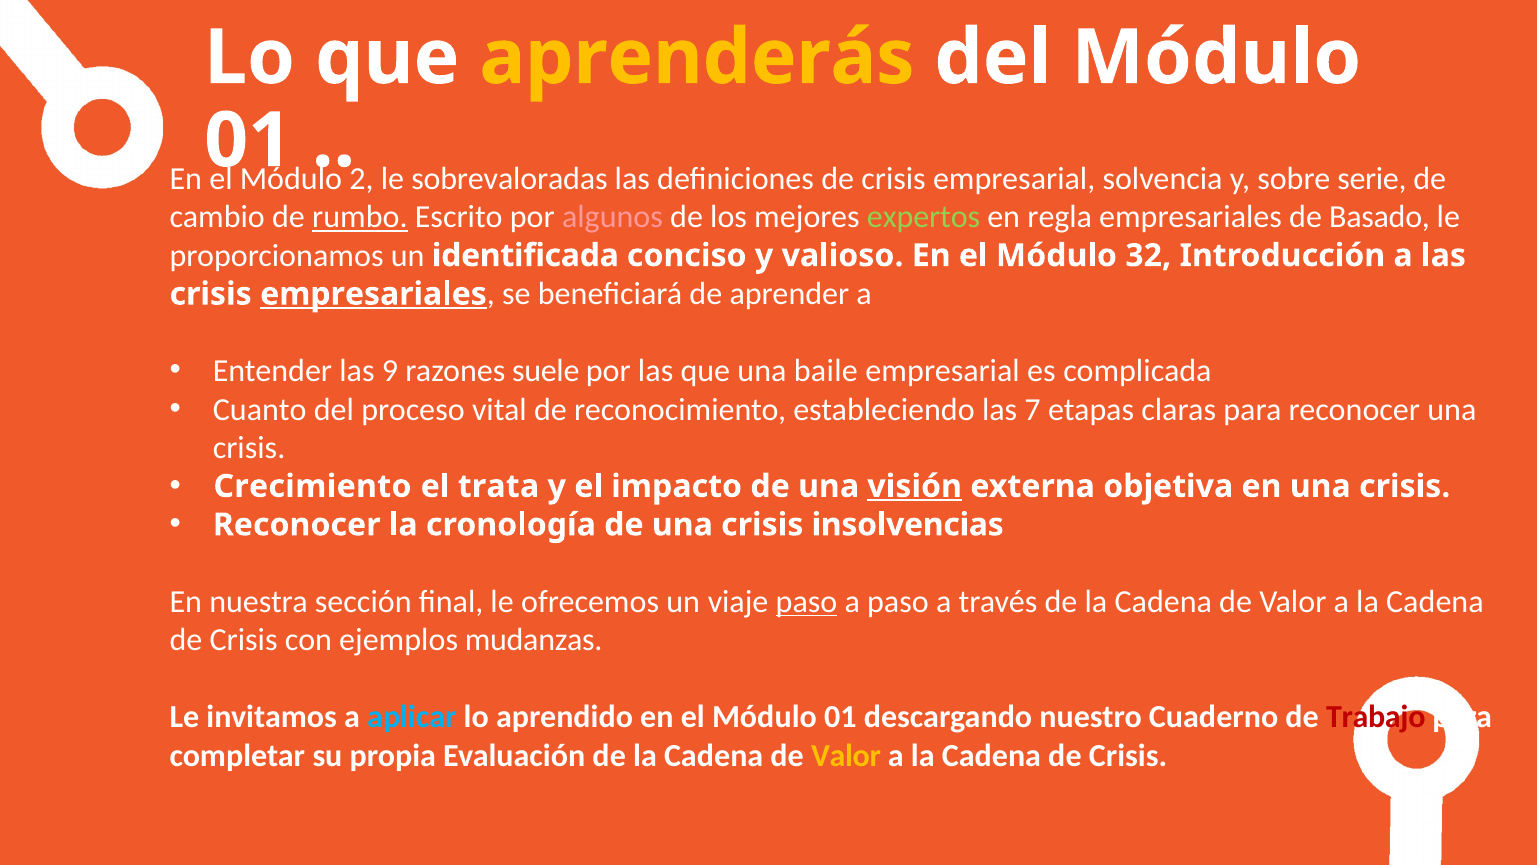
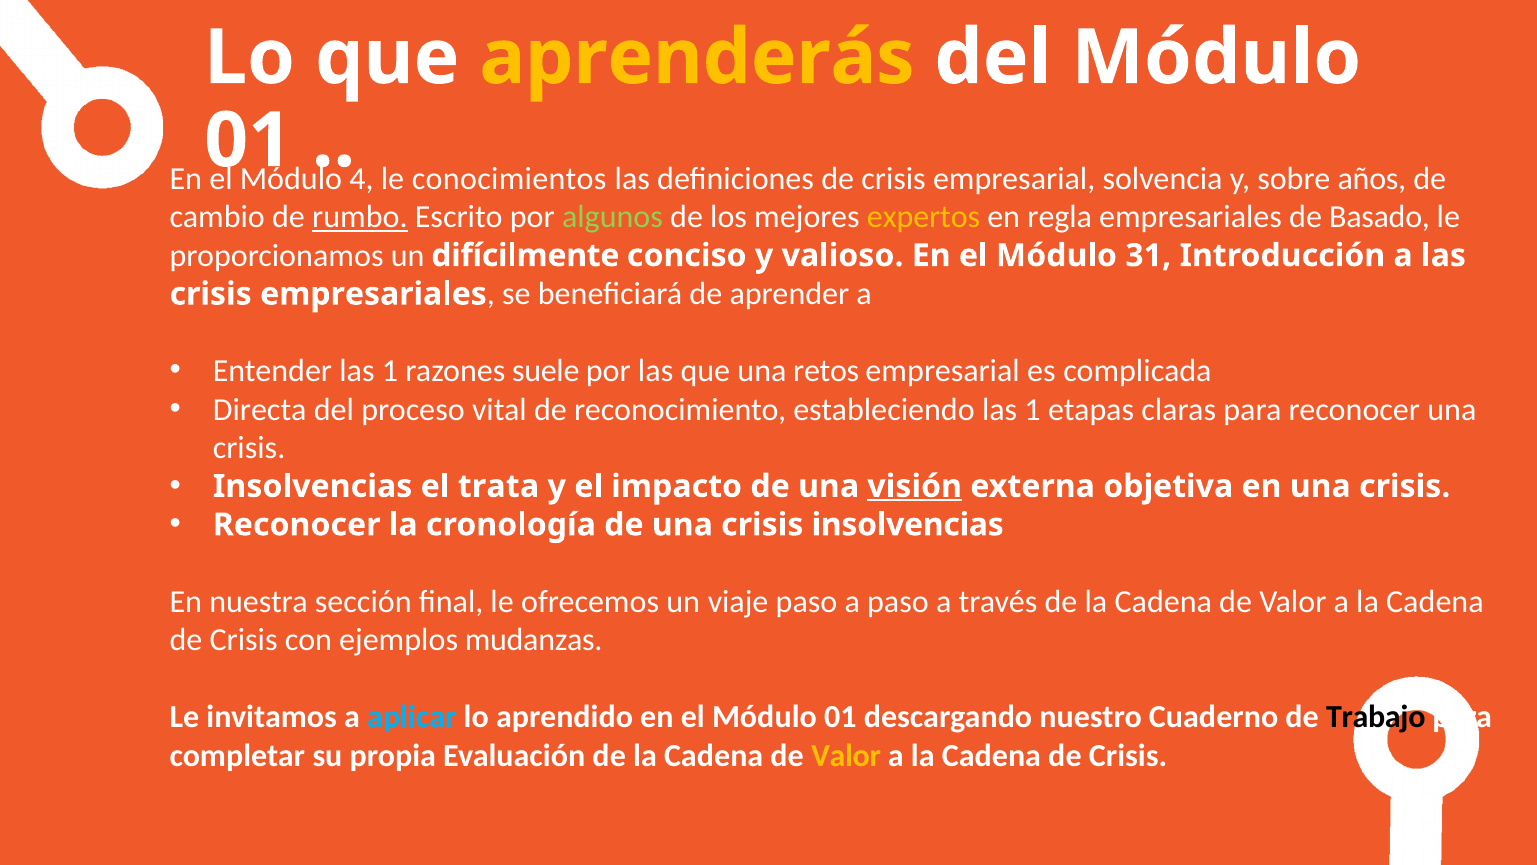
2: 2 -> 4 (361, 179)
sobrevaloradas: sobrevaloradas -> conocimientos (509, 179)
serie: serie -> años (1372, 179)
algunos colour: pink -> light green (612, 217)
expertos colour: light green -> yellow (924, 217)
identificada: identificada -> difícilmente (525, 255)
32: 32 -> 31 (1148, 255)
empresariales underline: present -> none (373, 294)
Entender las 9: 9 -> 1 (390, 371)
baile: baile -> retos (826, 371)
Cuanto: Cuanto -> Directa (260, 409)
estableciendo las 7: 7 -> 1 (1033, 409)
Crecimiento: Crecimiento -> Insolvencias (313, 486)
paso underline: present -> none (807, 601)
Trabajo colour: red -> black (1376, 717)
